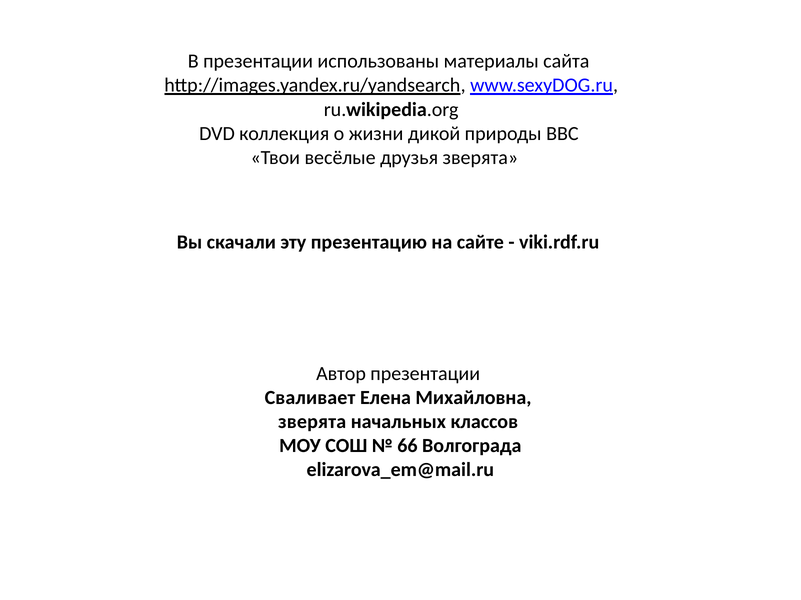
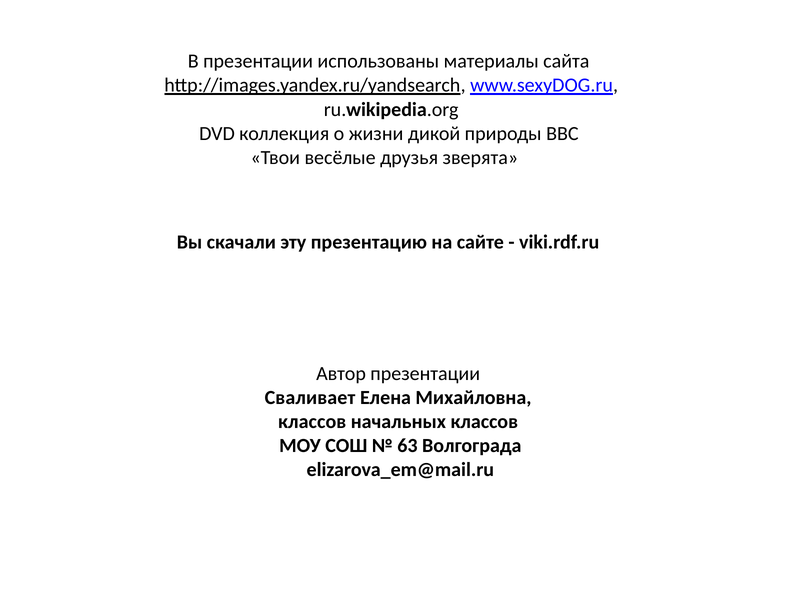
зверята: зверята -> классов (312, 422)
66: 66 -> 63 (407, 446)
